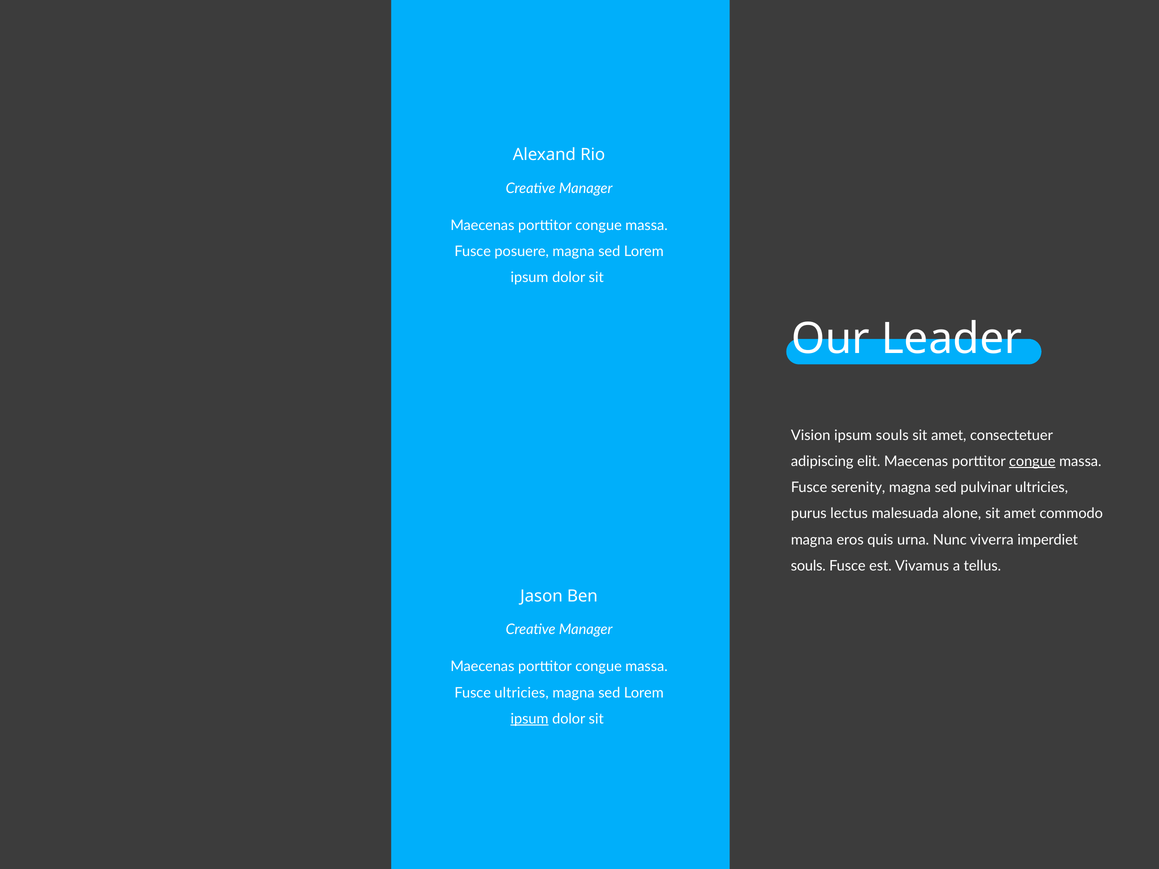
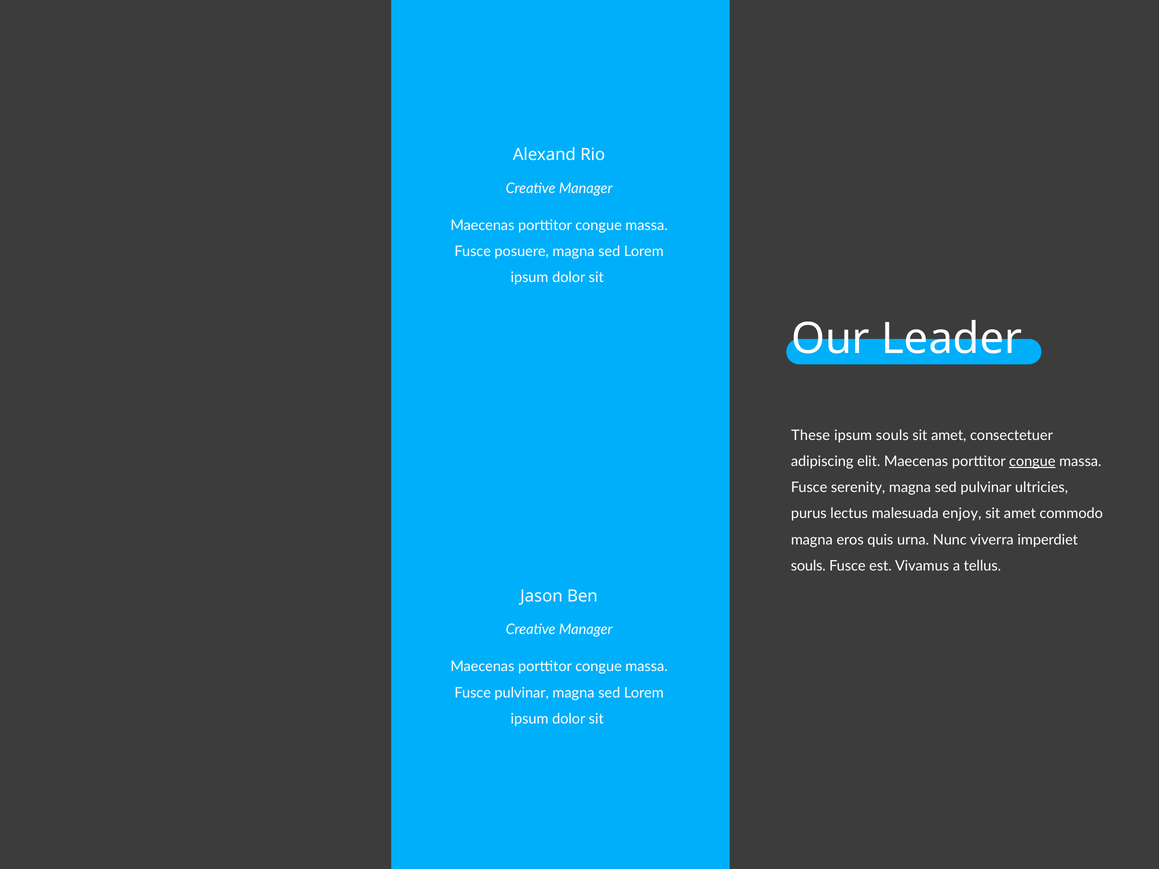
Vision: Vision -> These (811, 435)
alone: alone -> enjoy (962, 514)
Fusce ultricies: ultricies -> pulvinar (522, 693)
ipsum underline: present -> none (530, 719)
